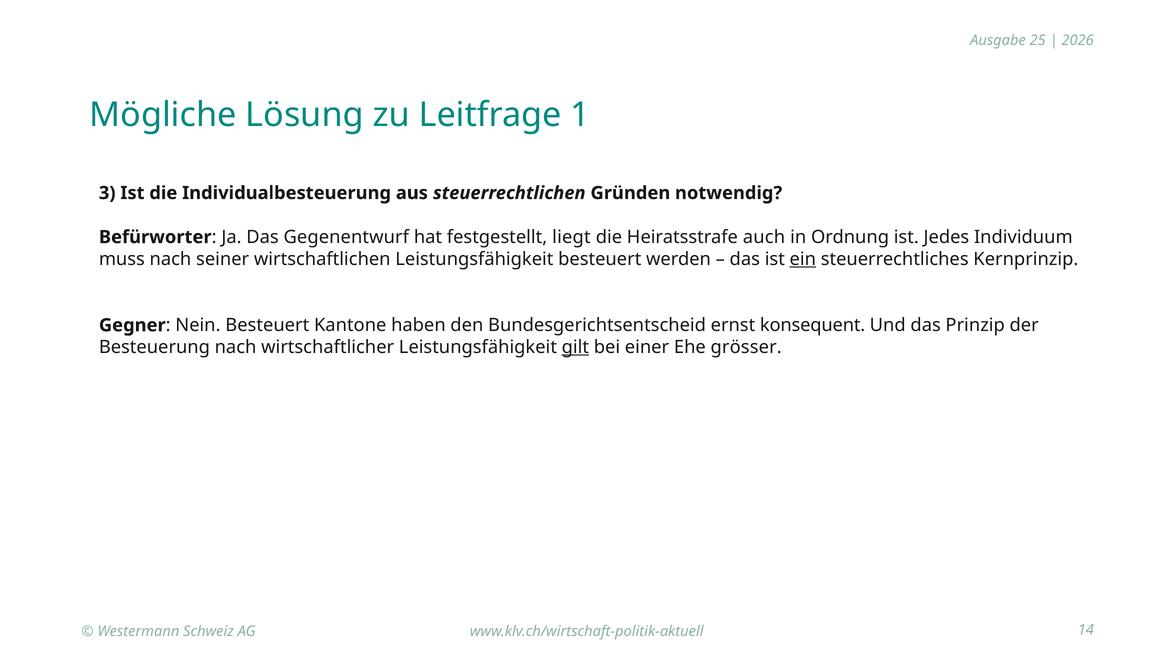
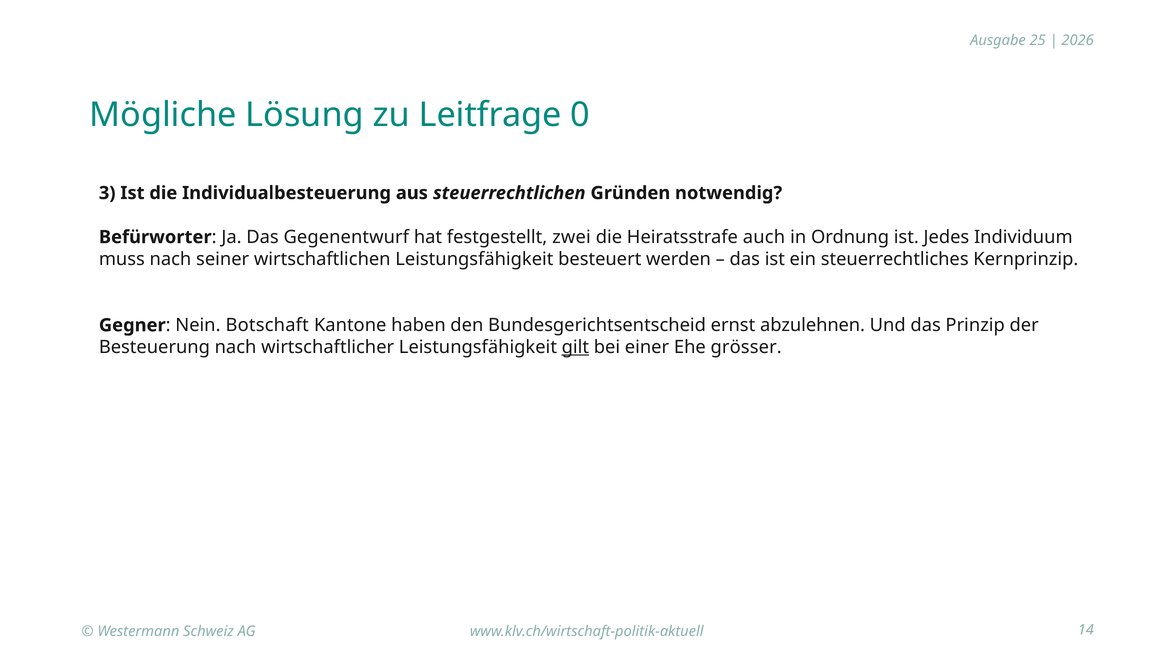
1: 1 -> 0 (580, 115)
liegt: liegt -> zwei (571, 237)
ein underline: present -> none (803, 259)
Nein Besteuert: Besteuert -> Botschaft (267, 325)
konsequent: konsequent -> abzulehnen (813, 325)
